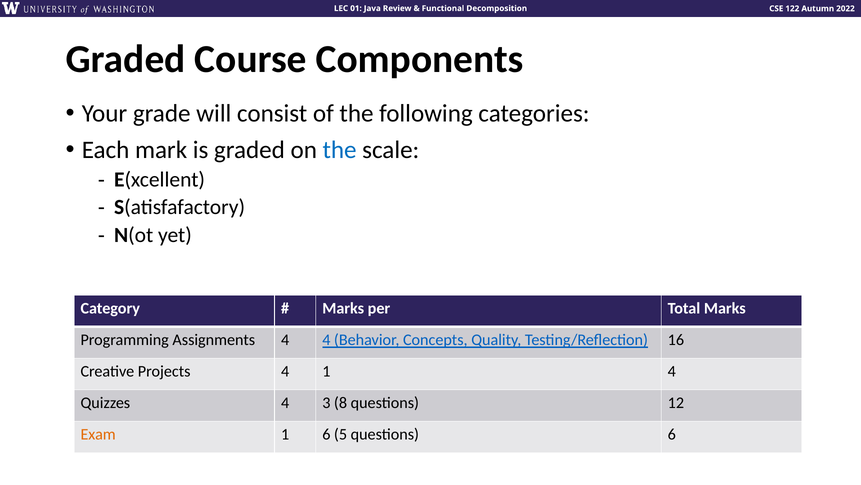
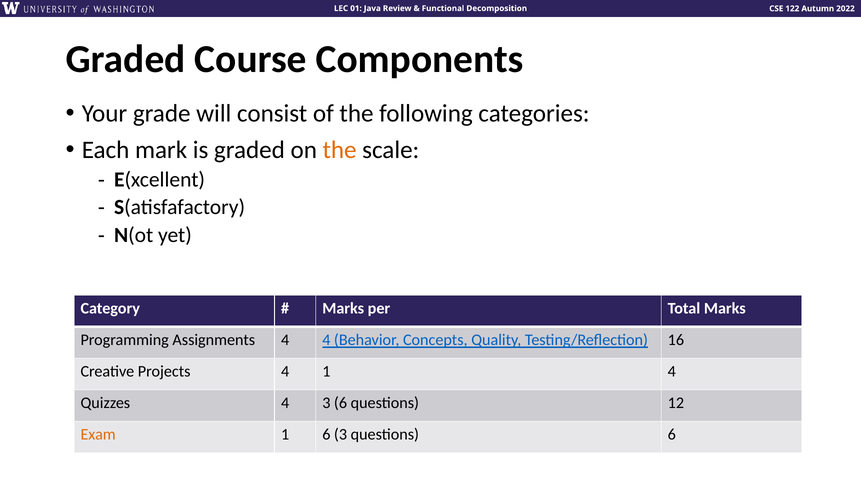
the colour: blue -> orange (340, 150)
3 8: 8 -> 6 (341, 402)
6 5: 5 -> 3 (341, 434)
